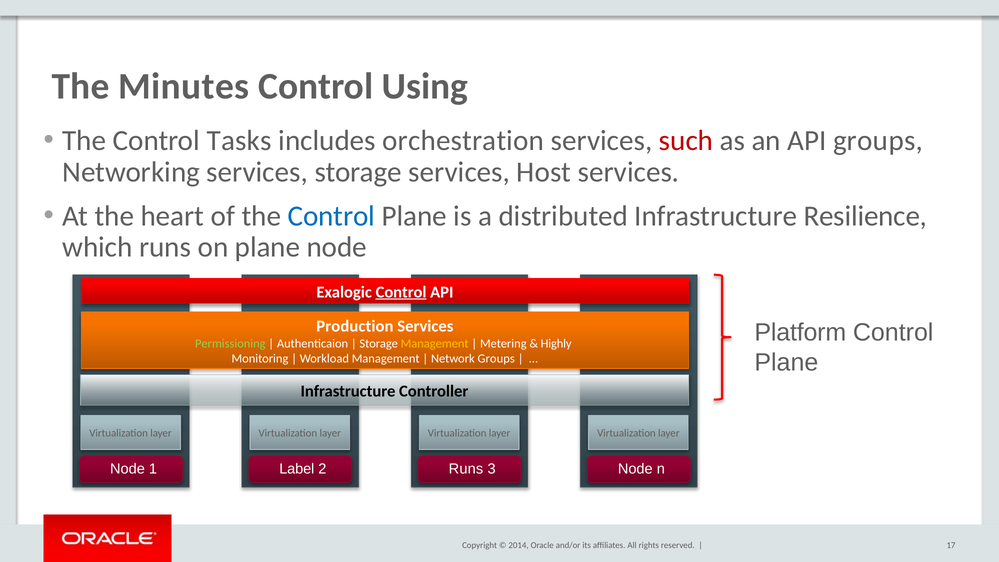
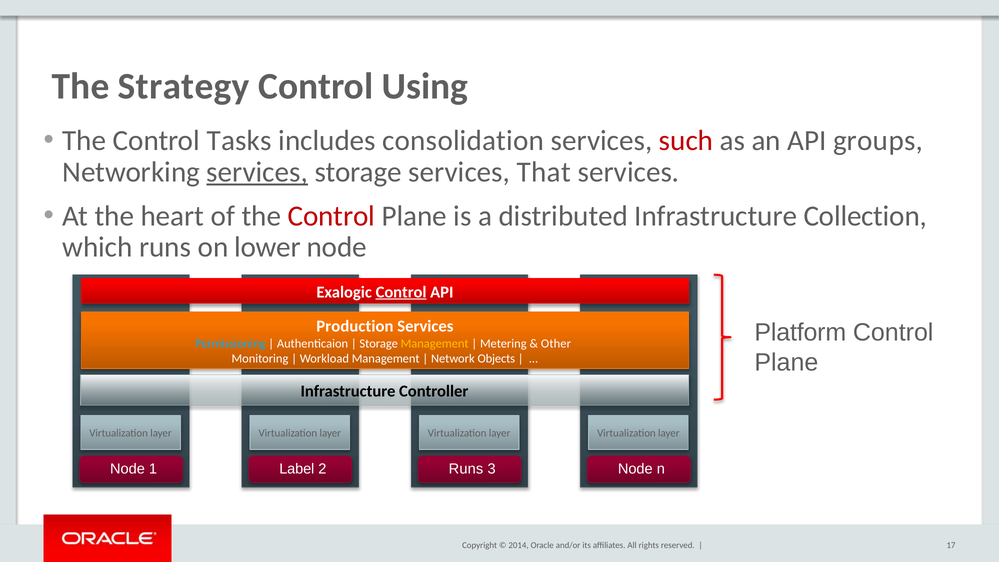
Minutes: Minutes -> Strategy (184, 87)
orchestration: orchestration -> consolidation (463, 140)
services underline: none -> present (257, 172)
Host: Host -> That (544, 172)
Control colour: blue -> red (331, 216)
Resilience: Resilience -> Collection (865, 216)
on plane: plane -> lower (268, 247)
Permissioning colour: light green -> light blue (230, 344)
Highly: Highly -> Other (556, 344)
Network Groups: Groups -> Objects (496, 359)
